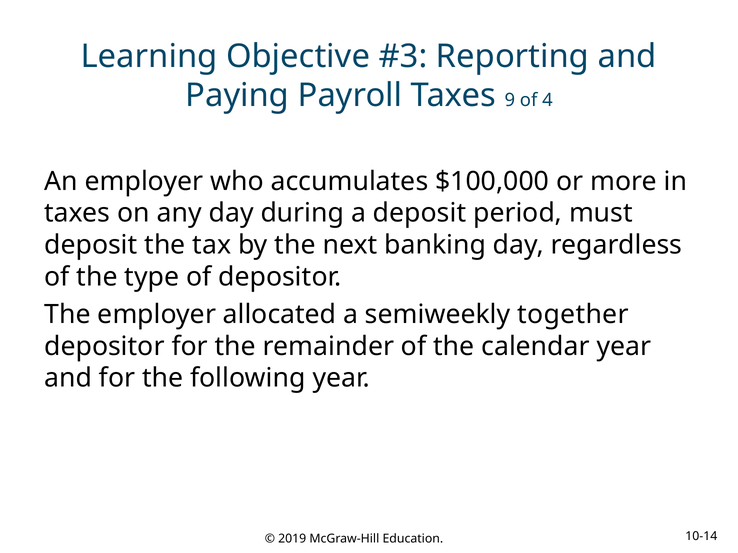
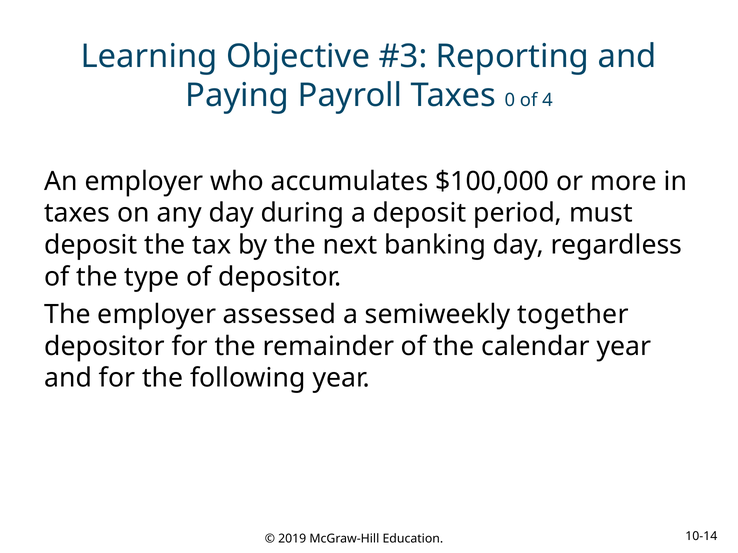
9: 9 -> 0 (510, 100)
allocated: allocated -> assessed (279, 315)
